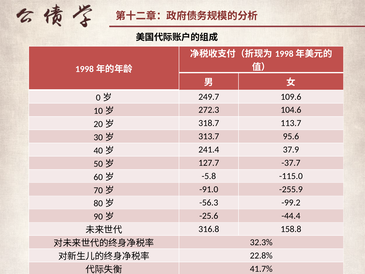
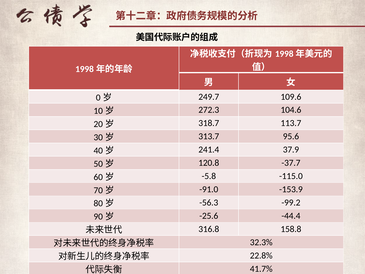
127.7: 127.7 -> 120.8 (209, 163)
-255.9: -255.9 -> -153.9 (291, 189)
